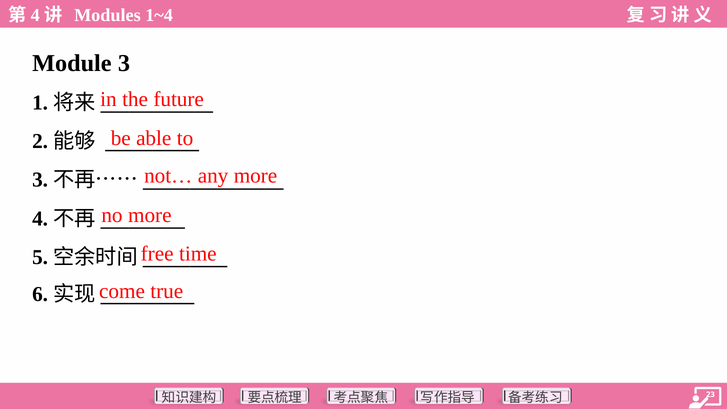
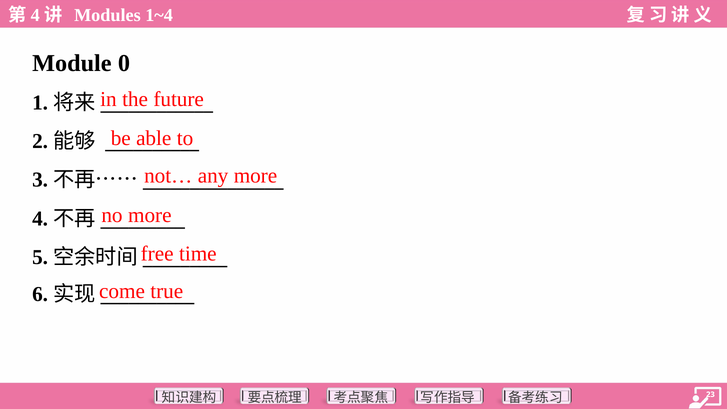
Module 3: 3 -> 0 (124, 63)
